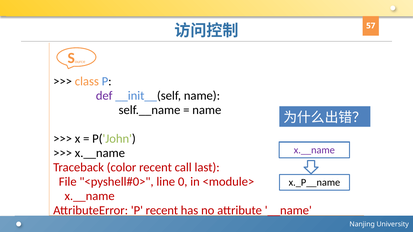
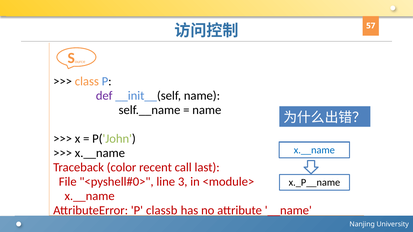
x.__name colour: purple -> blue (314, 150)
0: 0 -> 3 (183, 182)
P recent: recent -> classb (162, 211)
